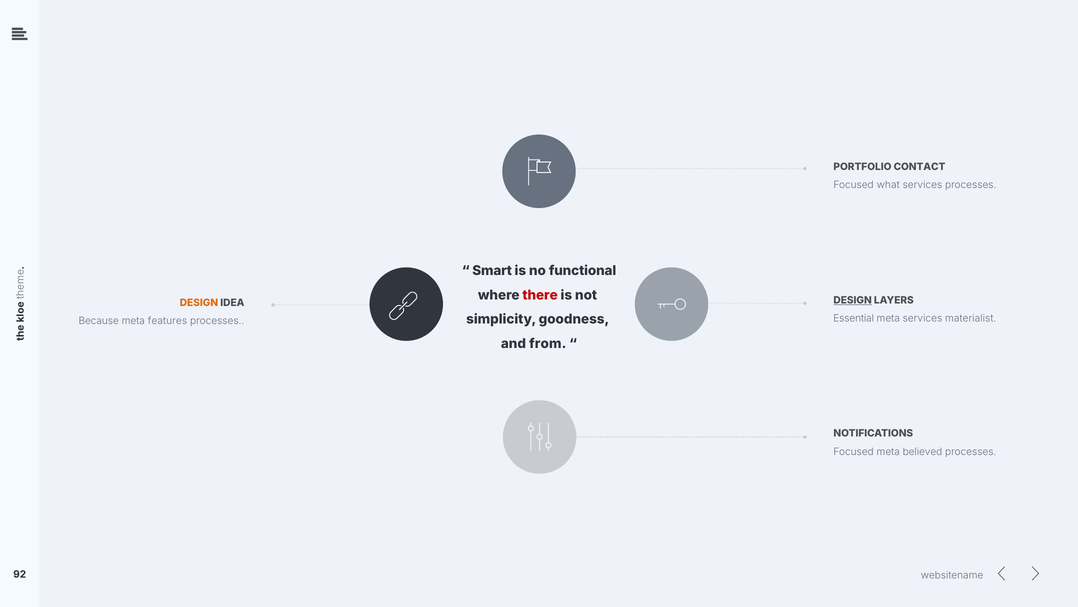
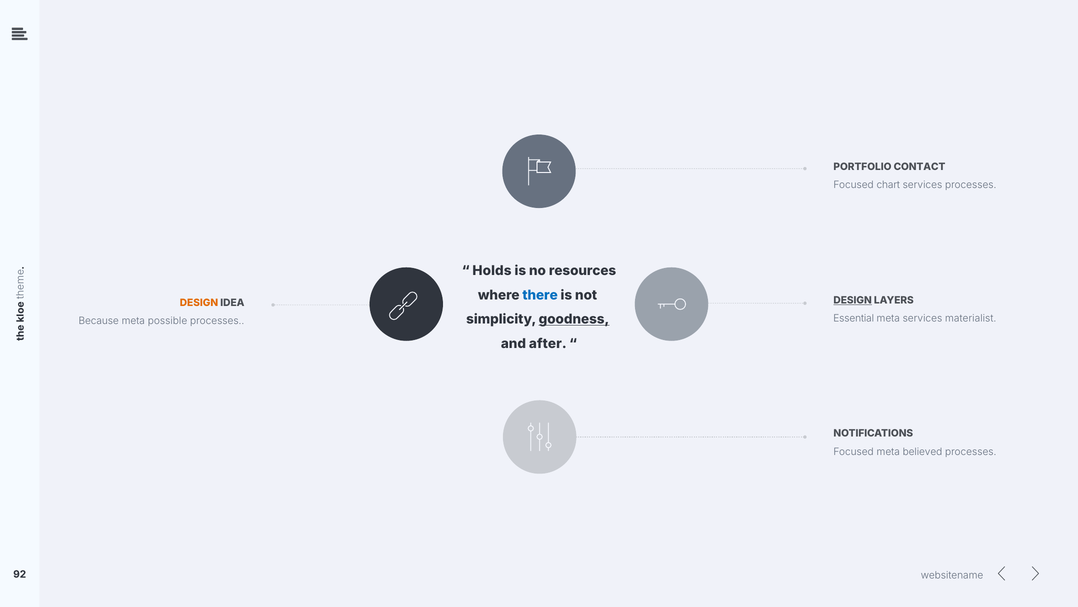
what: what -> chart (888, 185)
Smart: Smart -> Holds (492, 271)
functional: functional -> resources (583, 271)
there colour: red -> blue (540, 295)
goodness underline: none -> present (574, 319)
features: features -> possible (167, 321)
from: from -> after (548, 343)
